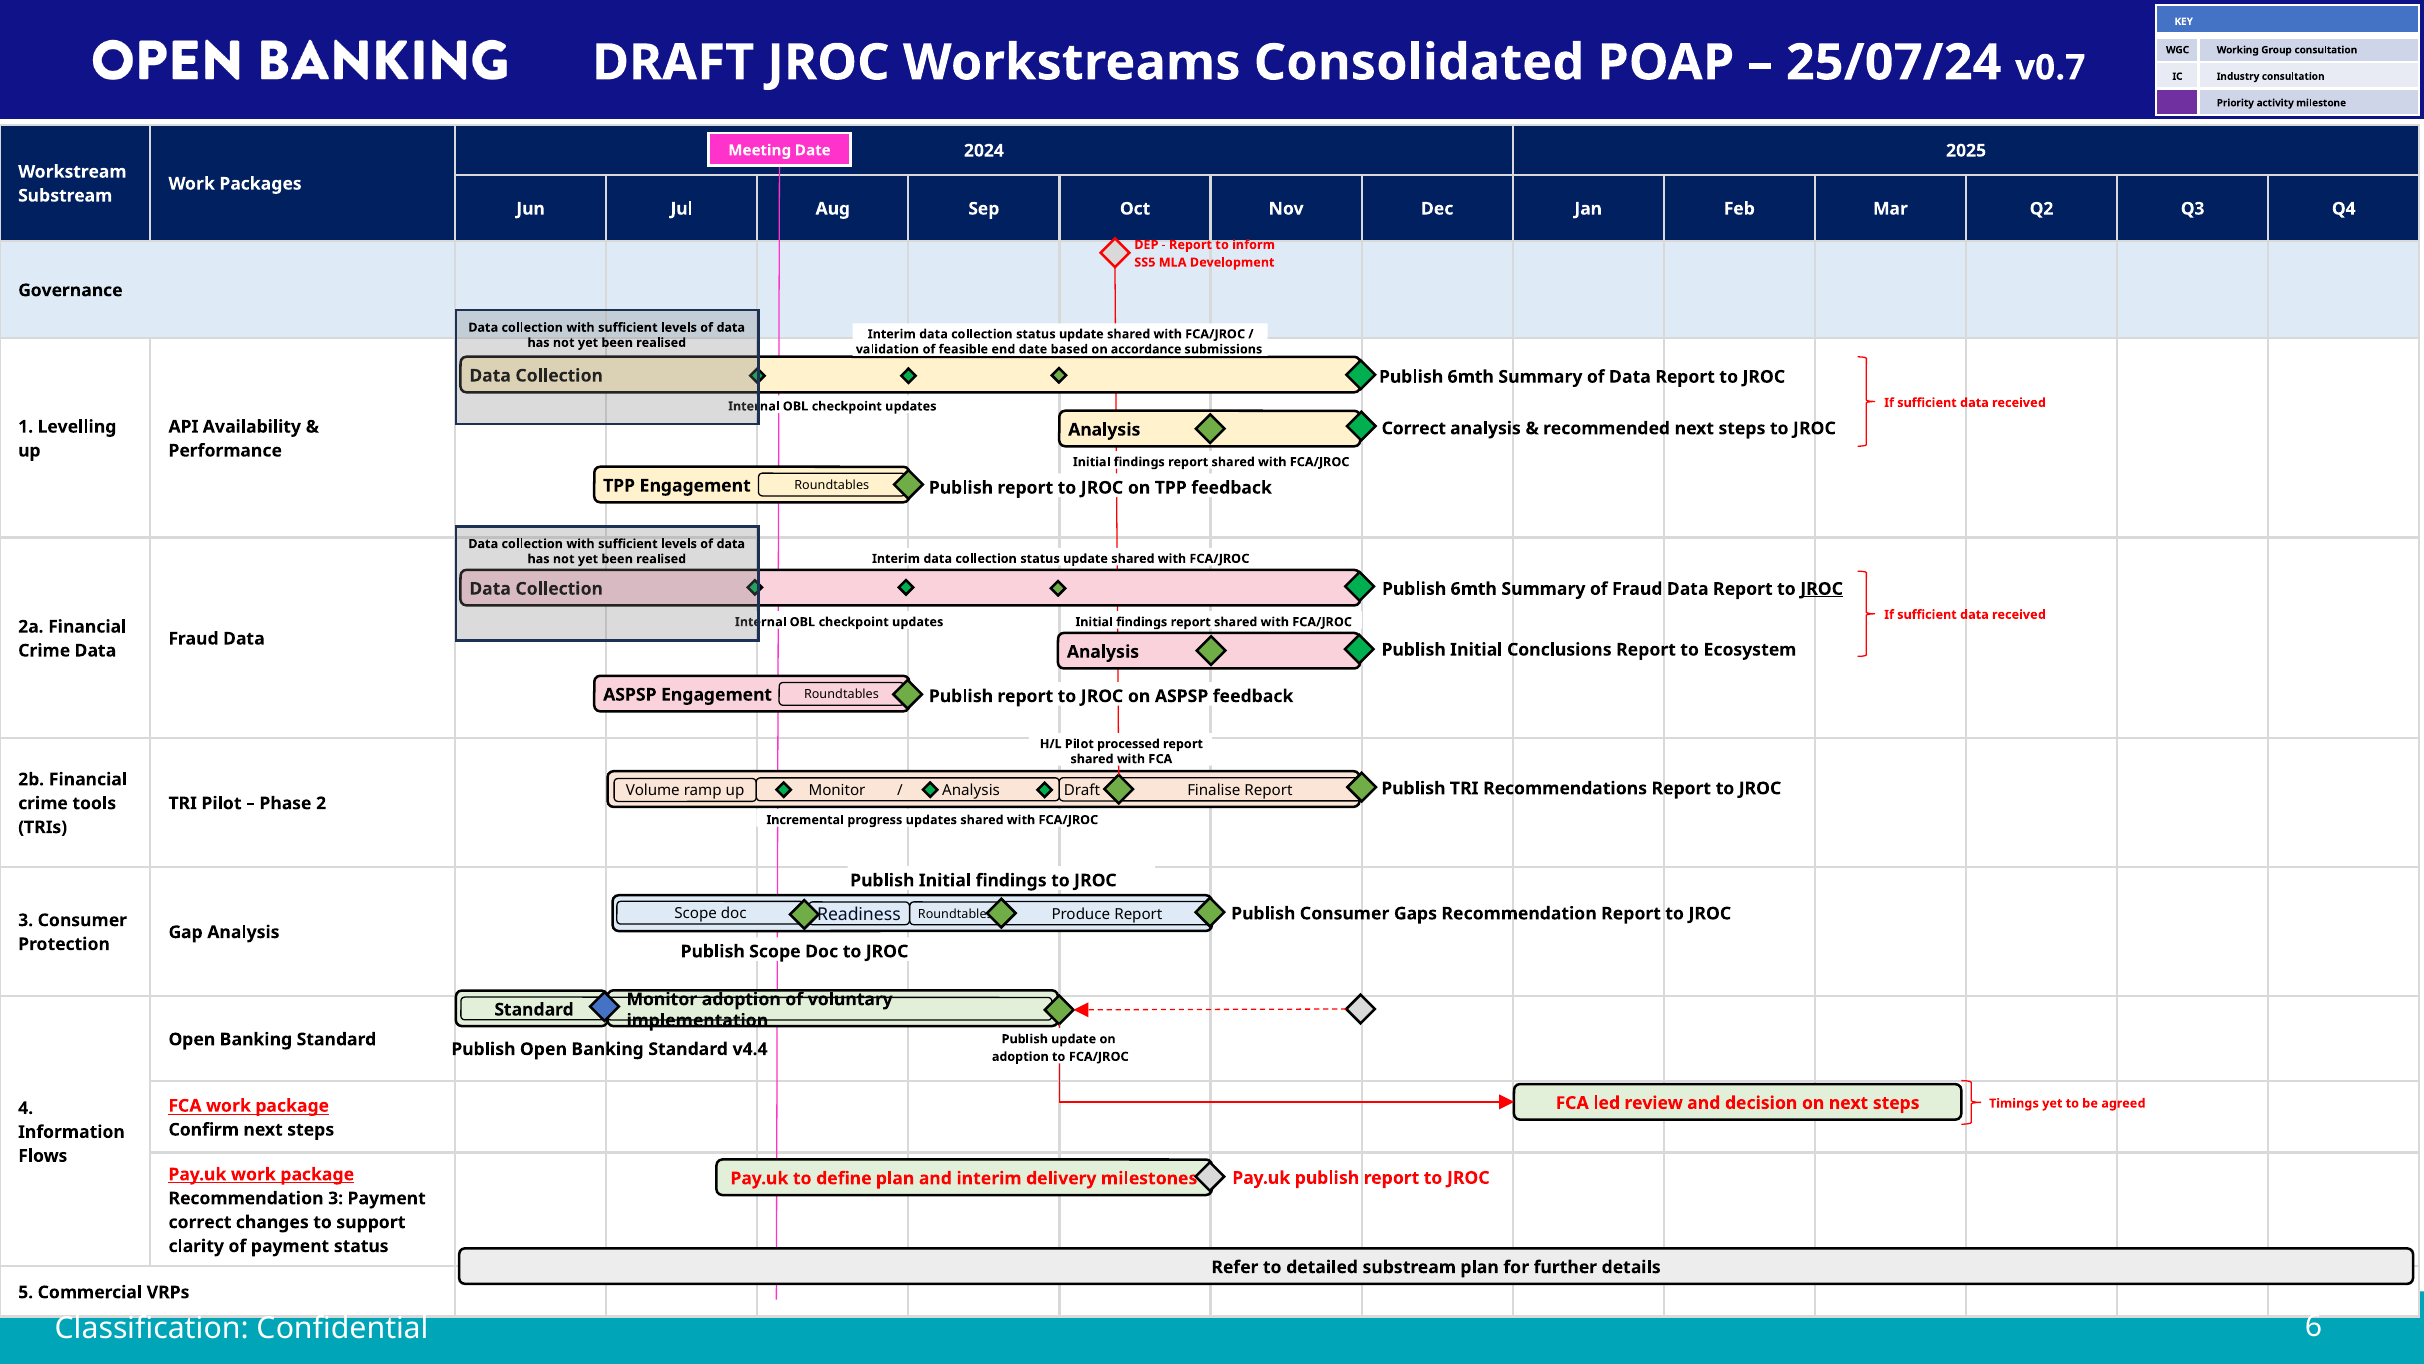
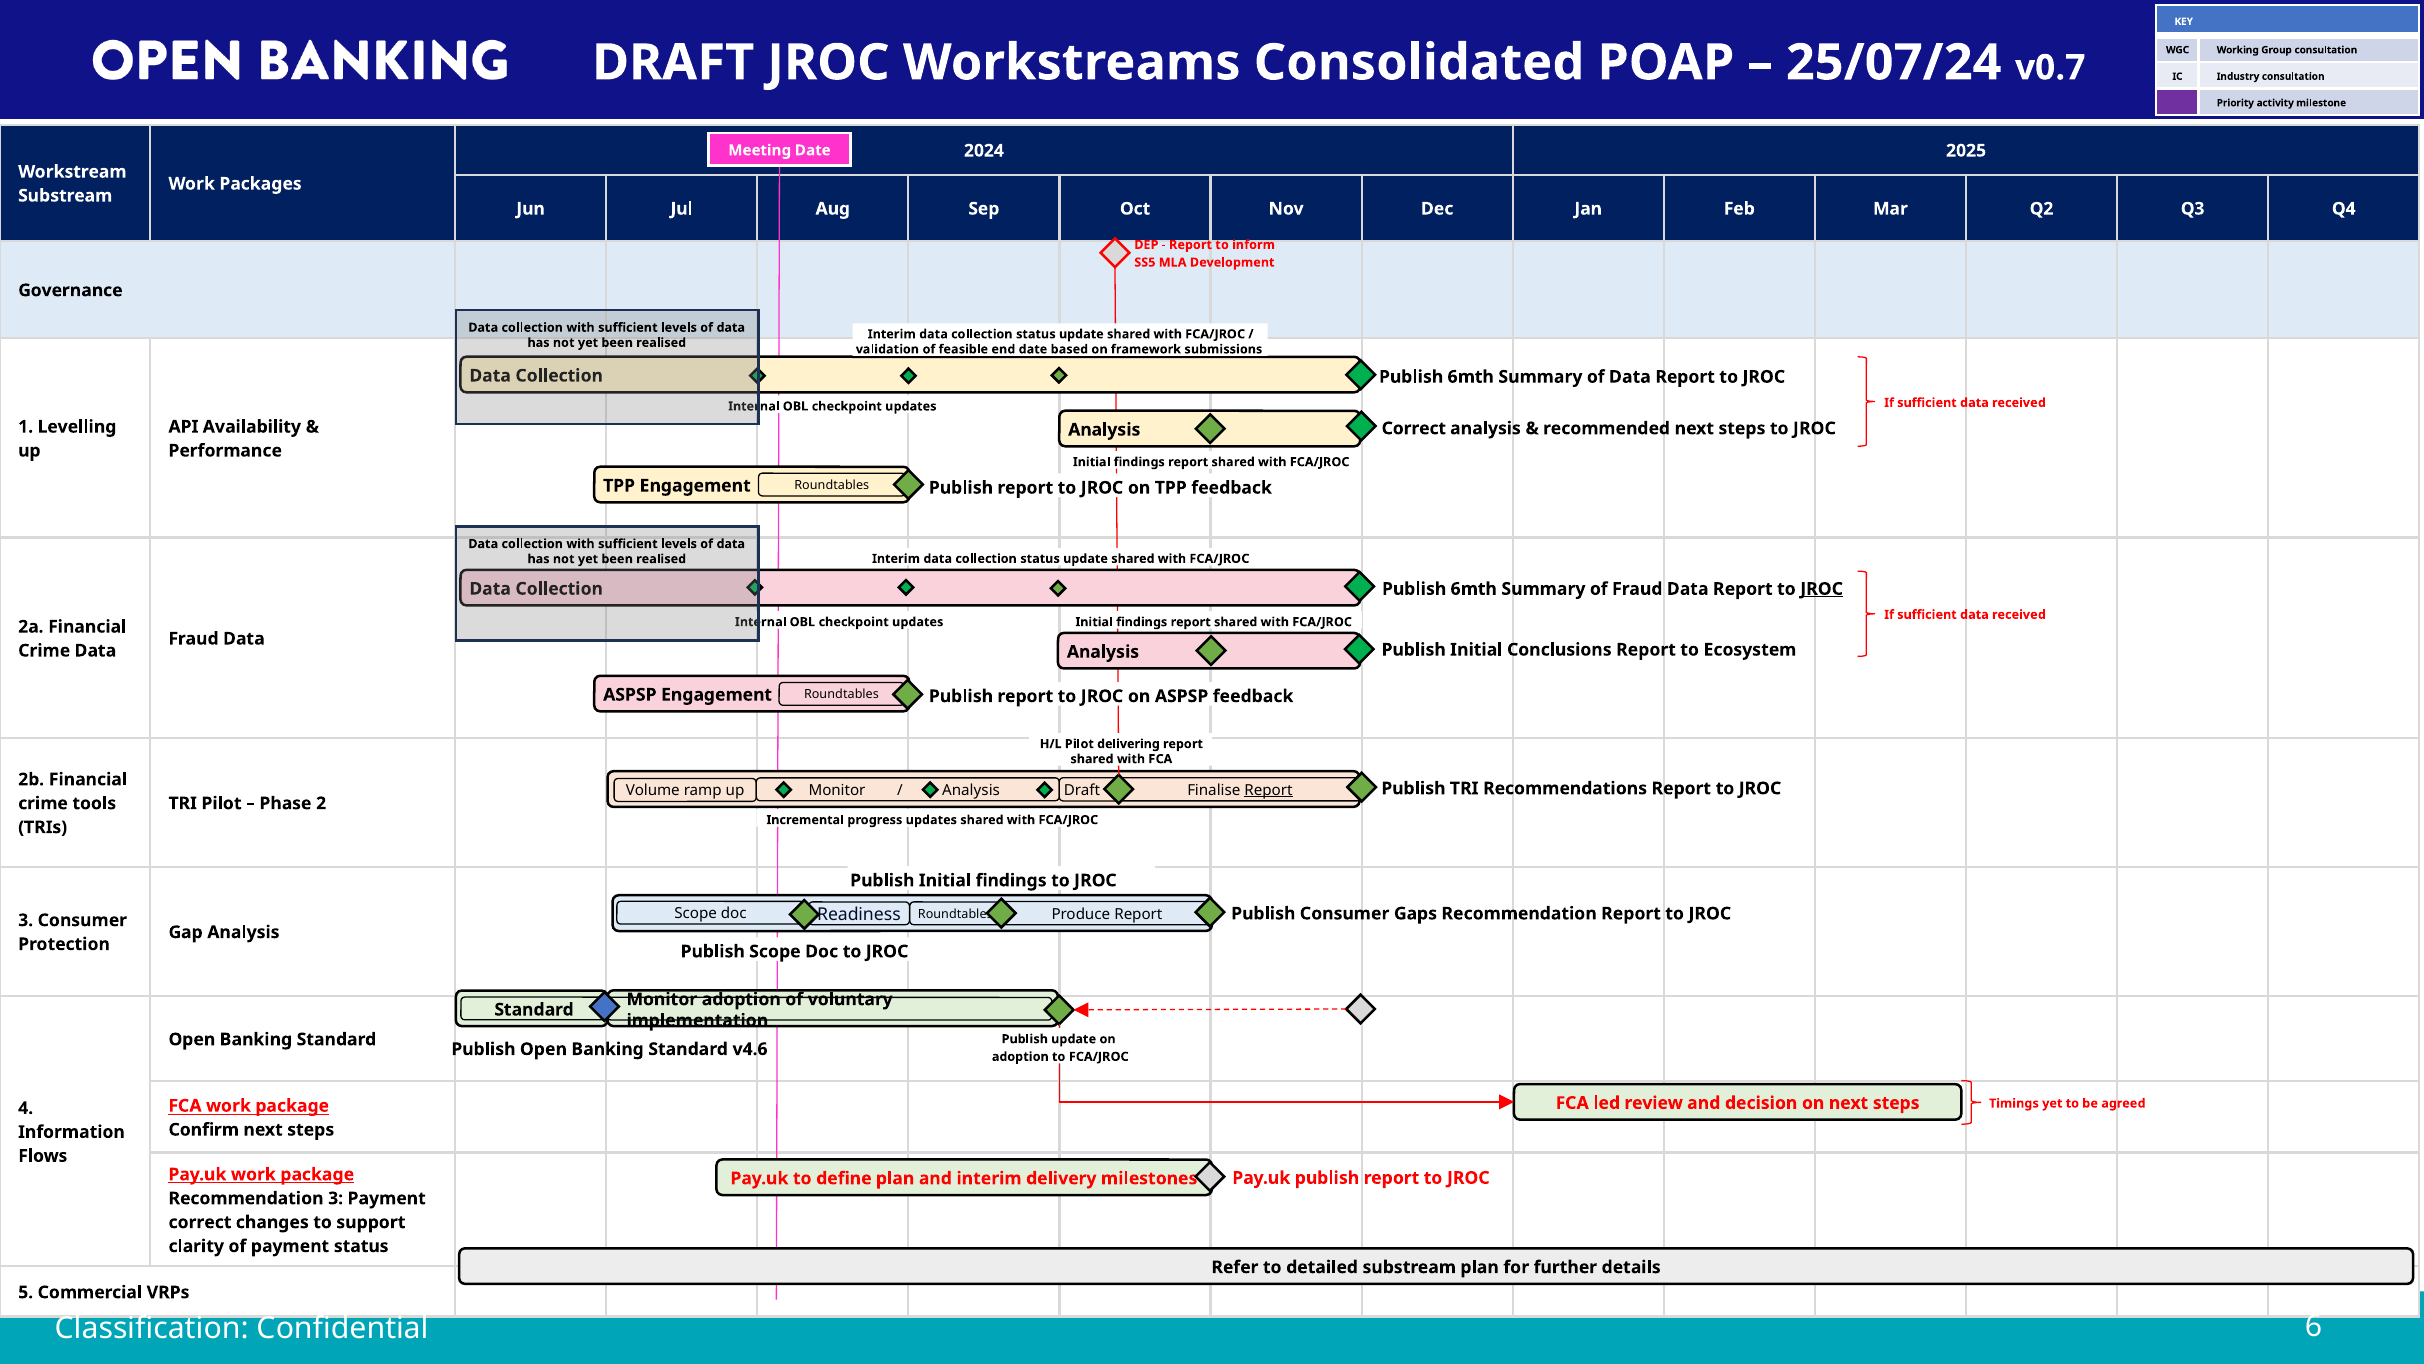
accordance: accordance -> framework (1146, 349)
processed: processed -> delivering (1128, 744)
Report underline: none -> present (1268, 790)
v4.4: v4.4 -> v4.6 (750, 1049)
